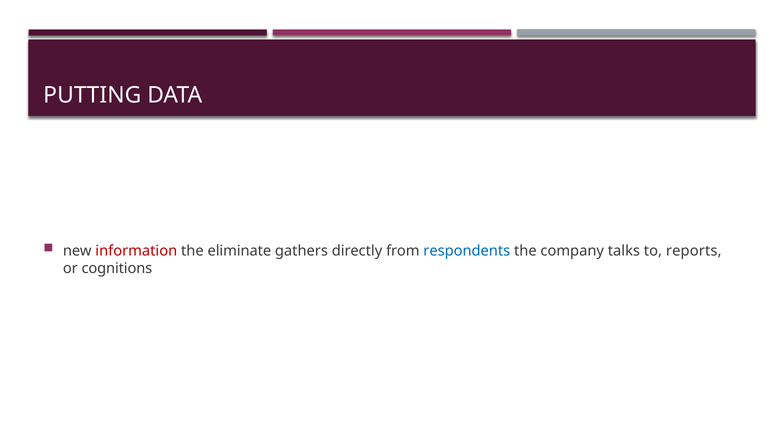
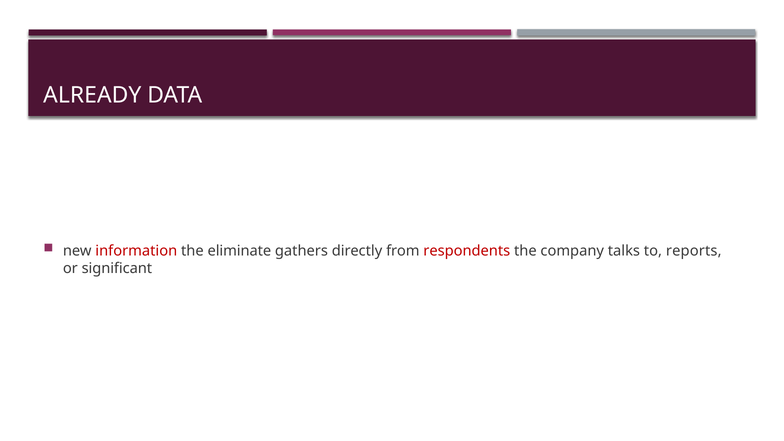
PUTTING: PUTTING -> ALREADY (92, 95)
respondents colour: blue -> red (467, 251)
cognitions: cognitions -> significant (117, 268)
